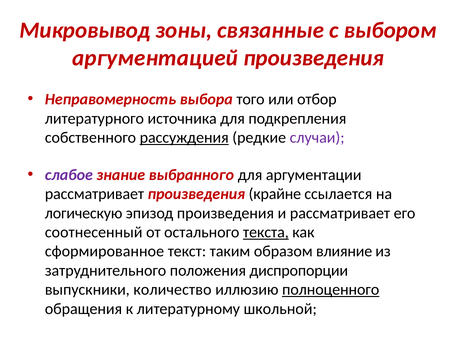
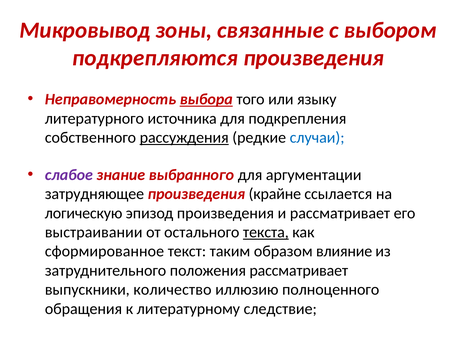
аргументацией: аргументацией -> подкрепляются (155, 58)
выбора underline: none -> present (206, 99)
отбор: отбор -> языку (317, 99)
случаи colour: purple -> blue (317, 138)
рассматривает: рассматривает -> затрудняющее (94, 194)
соотнесенный: соотнесенный -> выстраивании (94, 232)
положения диспропорции: диспропорции -> рассматривает (299, 271)
полноценного underline: present -> none (331, 290)
школьной: школьной -> следствие (280, 309)
